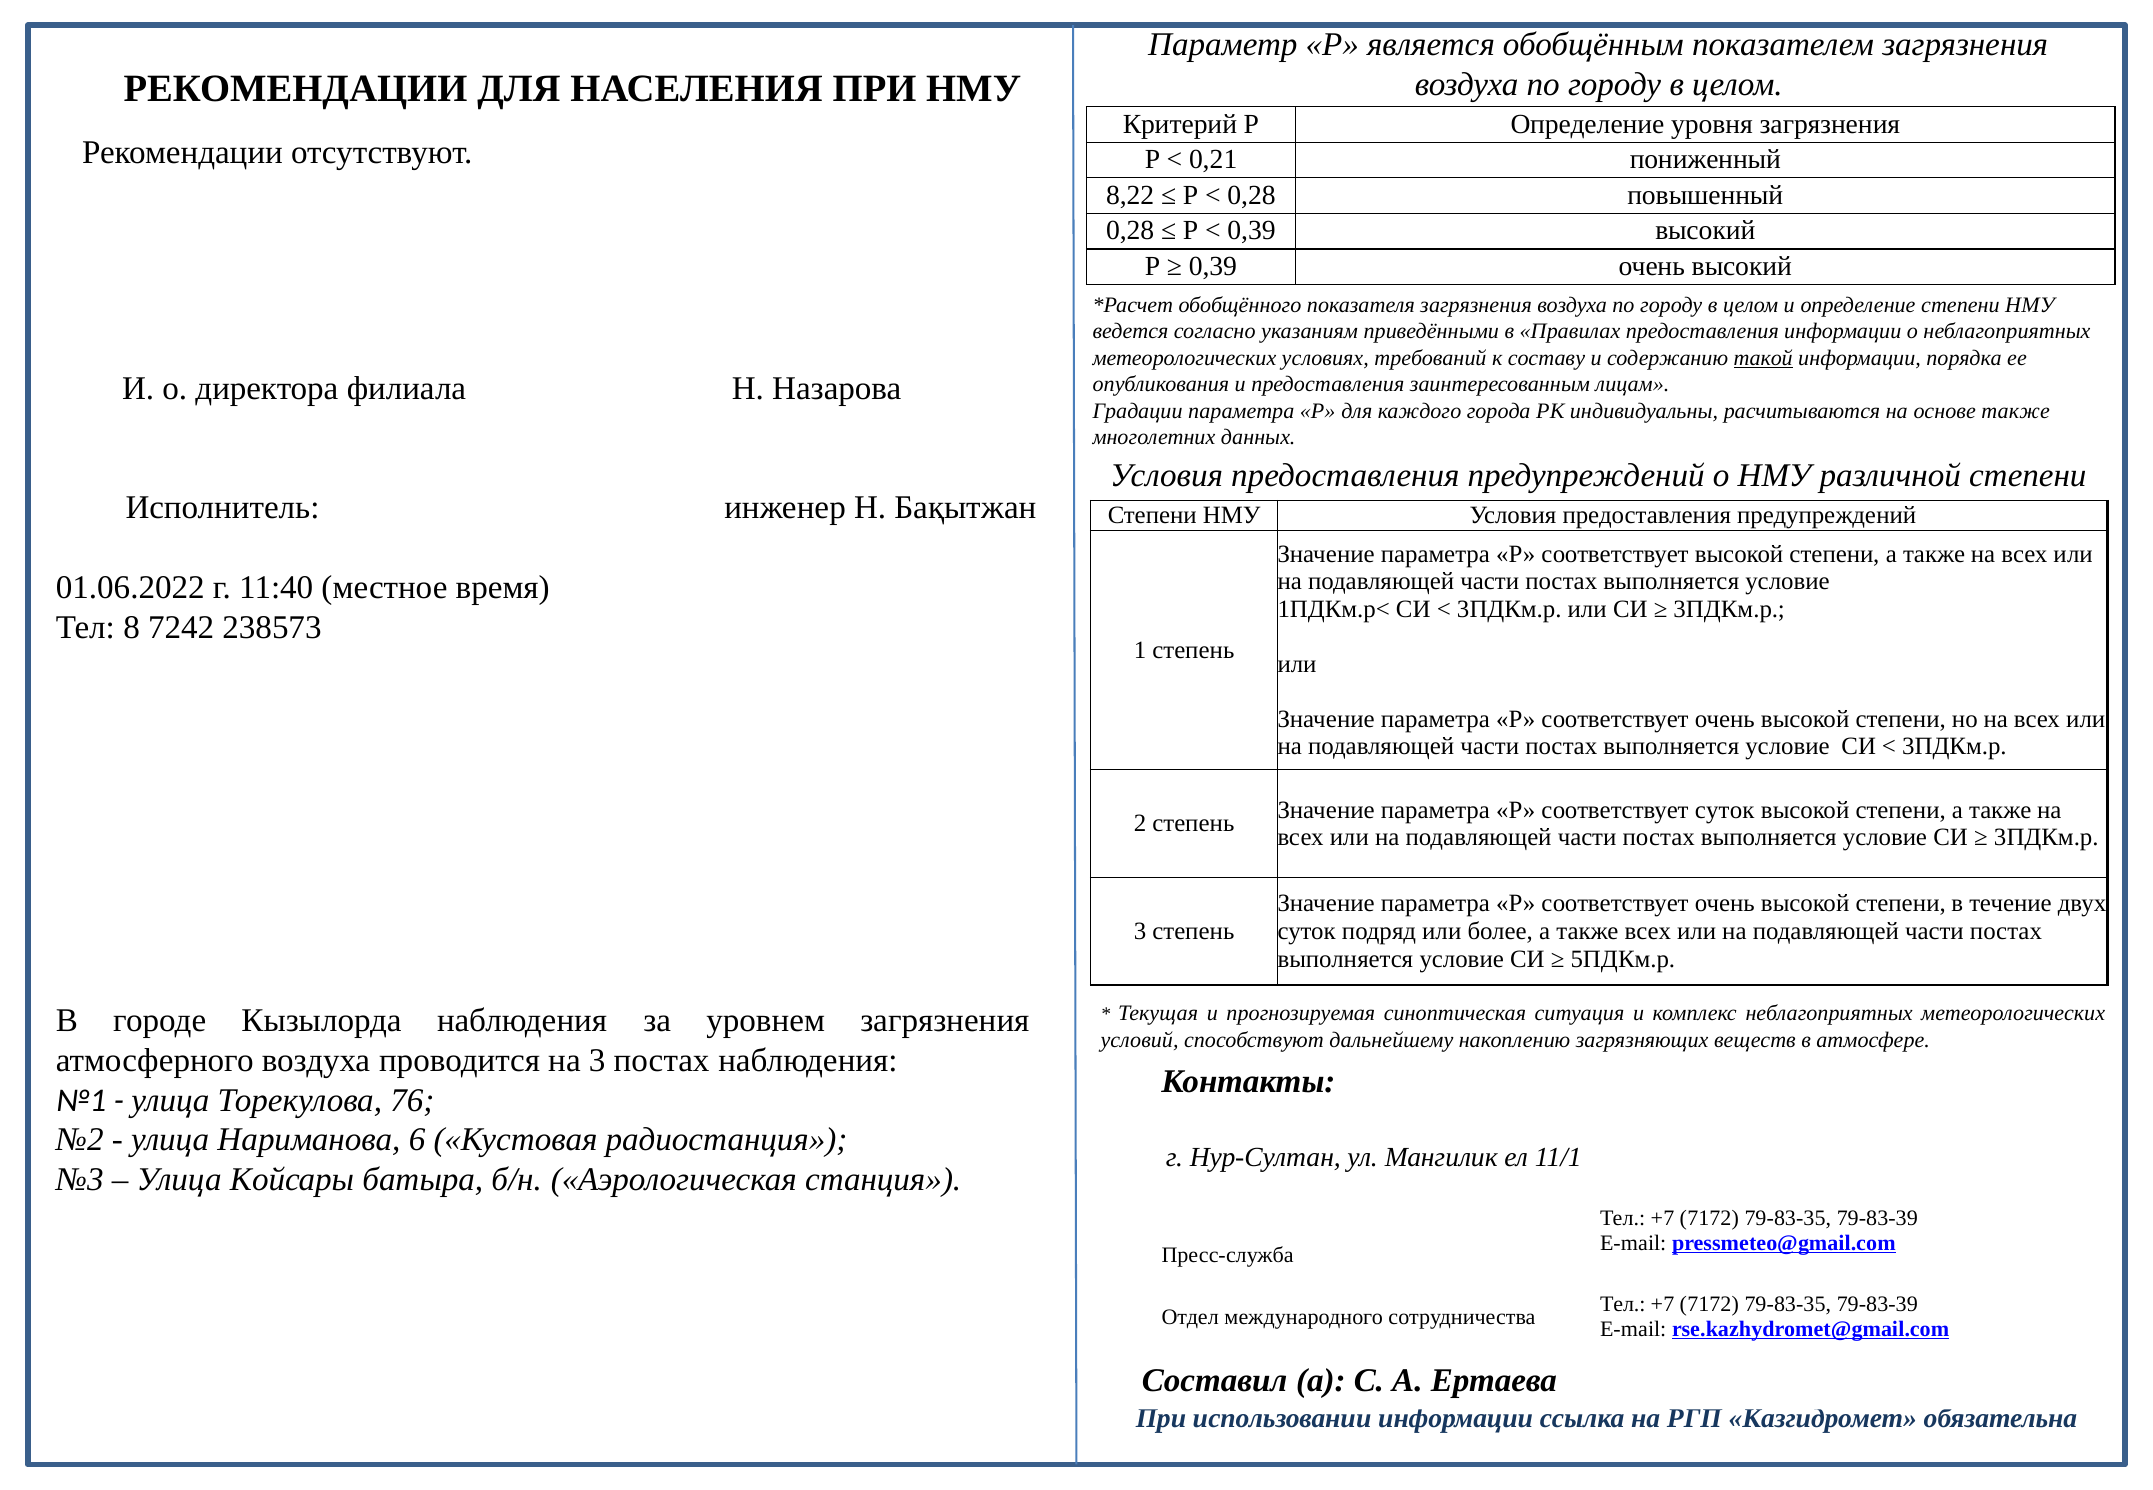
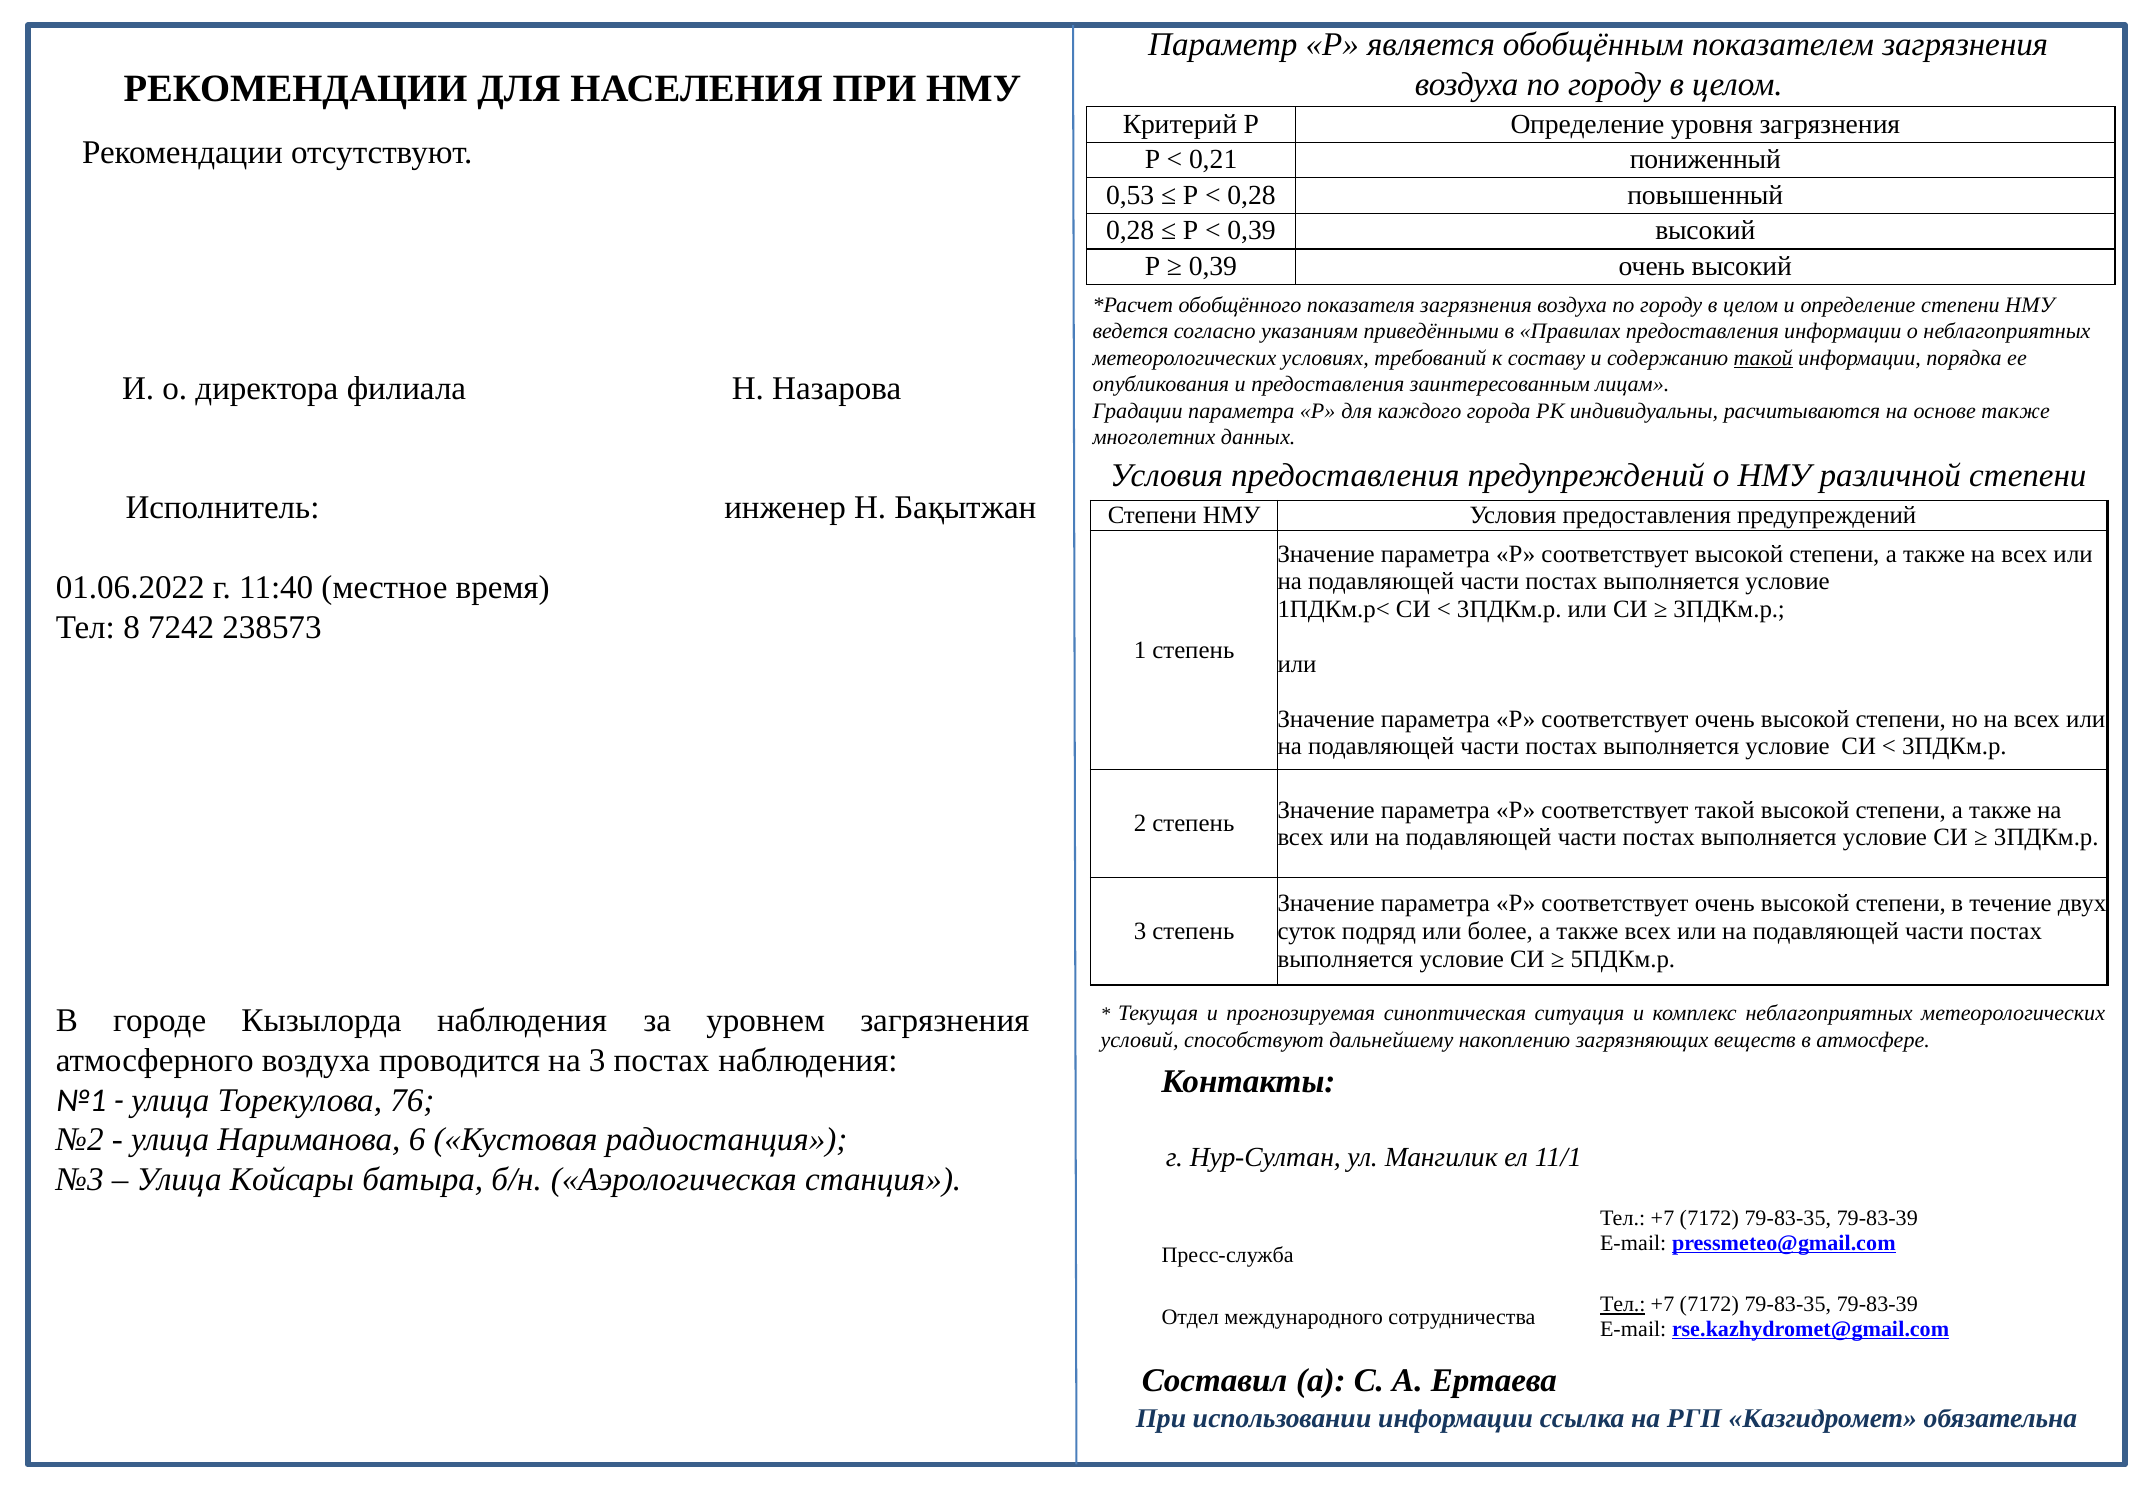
8,22: 8,22 -> 0,53 (1130, 195)
соответствует суток: суток -> такой (1725, 810)
Тел underline: none -> present (1623, 1305)
